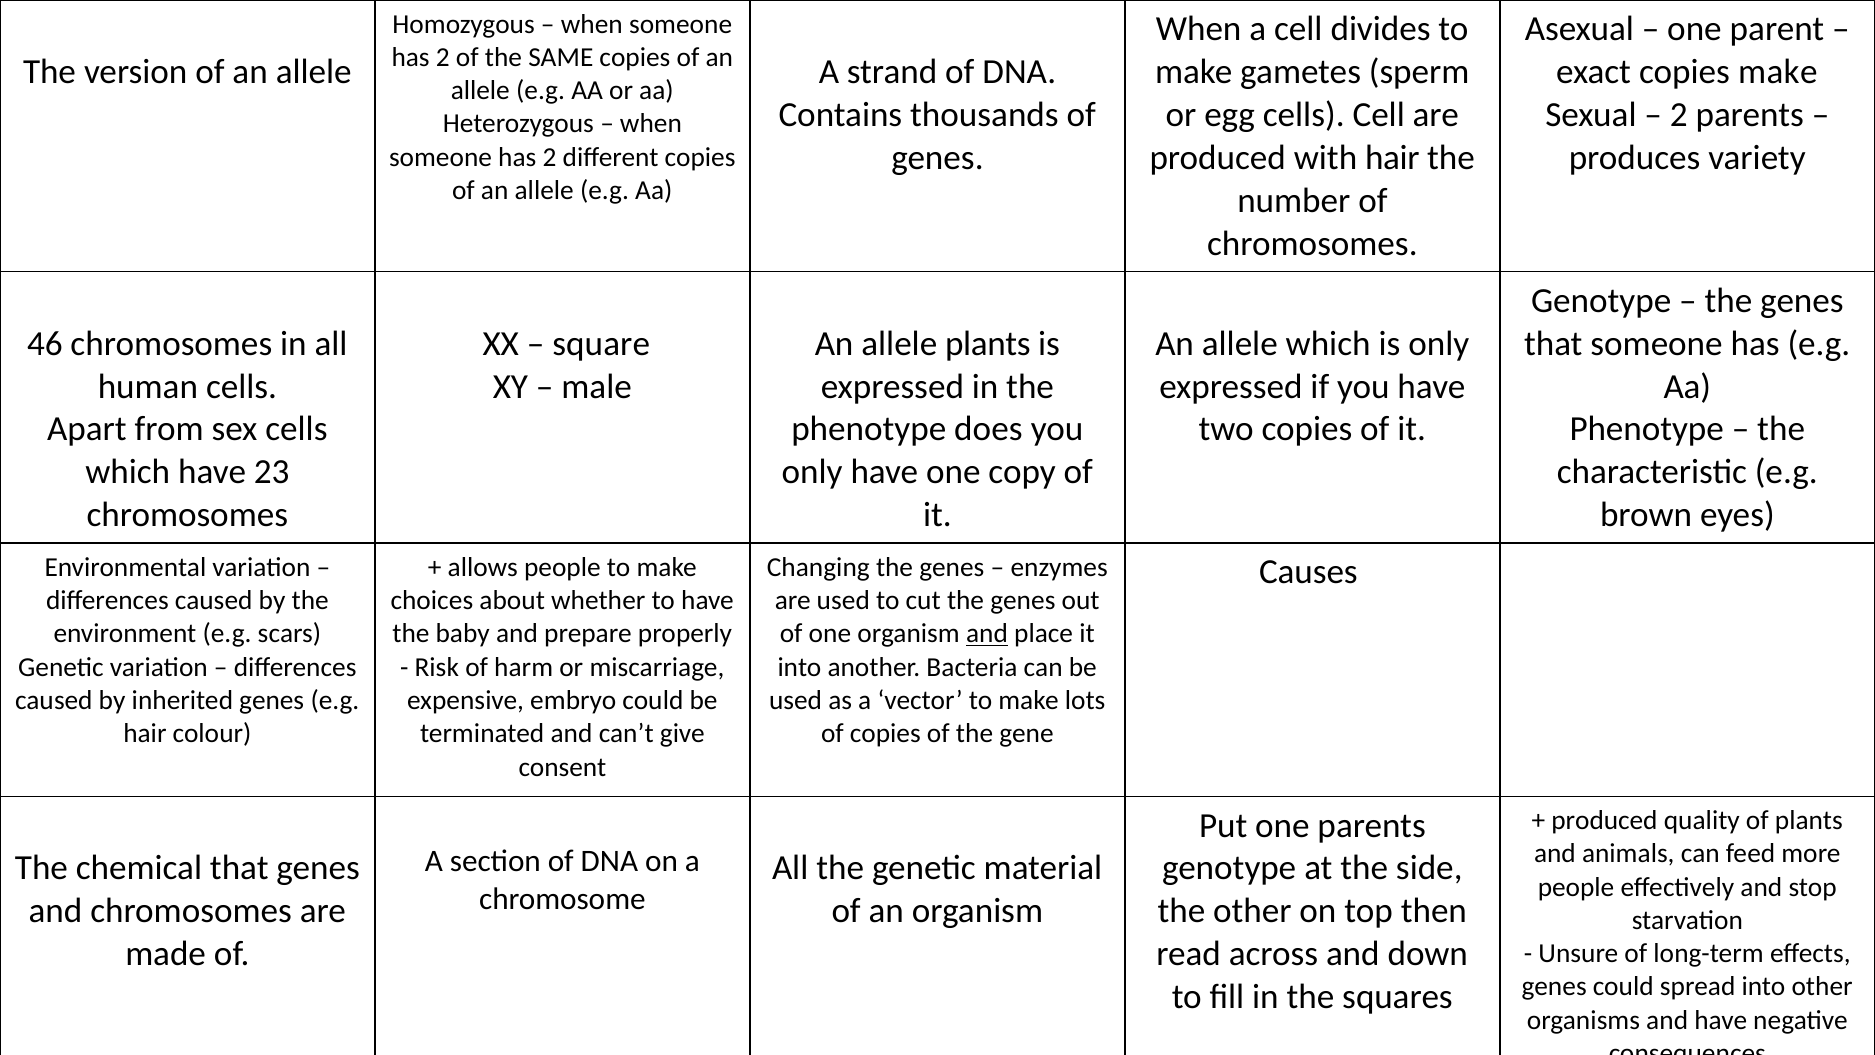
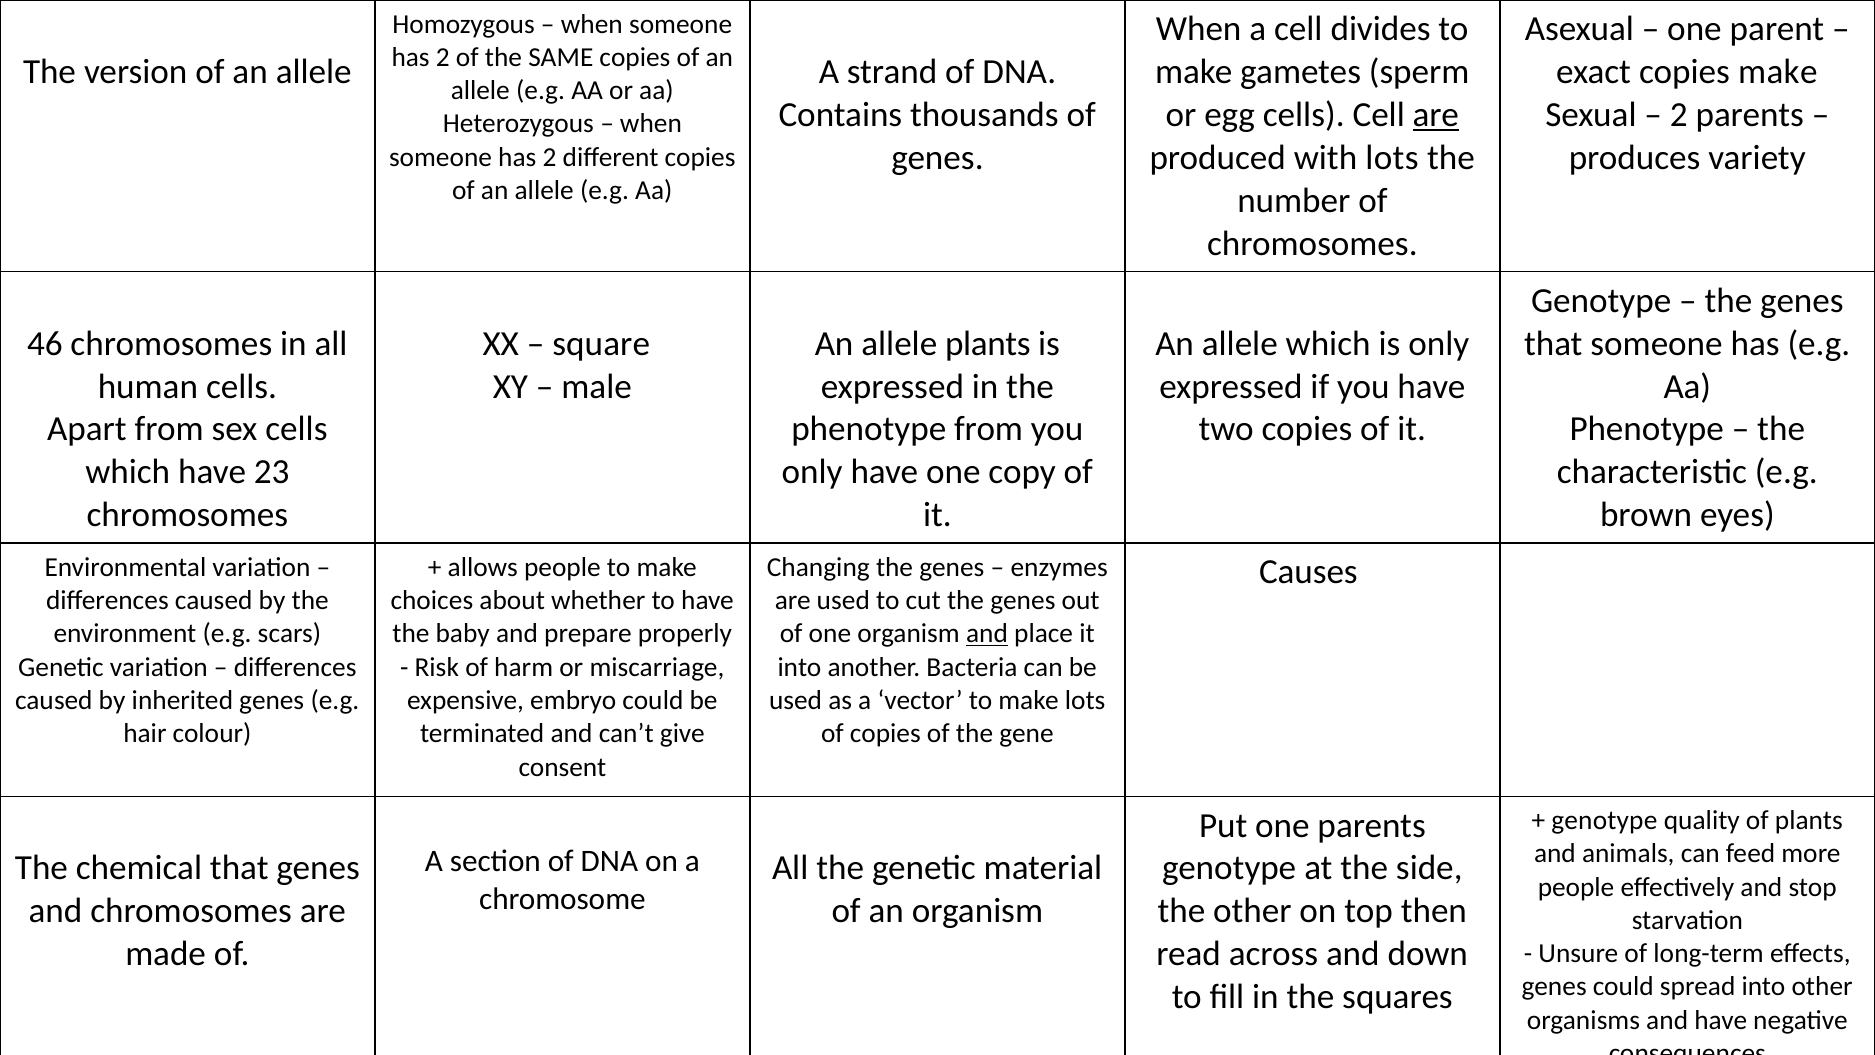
are underline: none -> present (1436, 115)
with hair: hair -> lots (1392, 158)
phenotype does: does -> from (989, 429)
produced: produced -> genotype (1604, 820)
